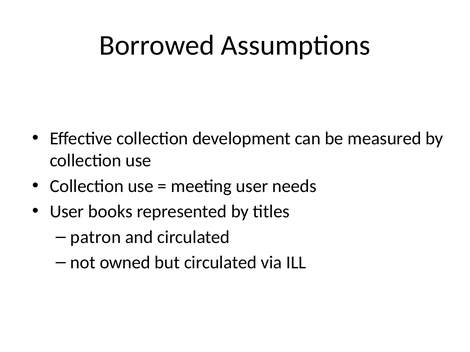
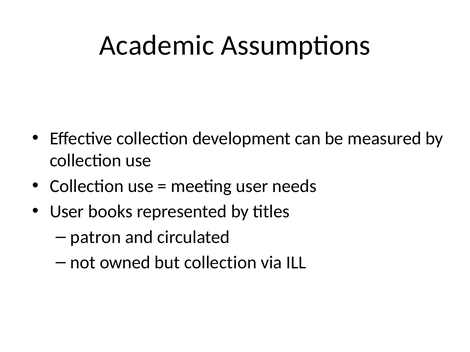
Borrowed: Borrowed -> Academic (157, 45)
but circulated: circulated -> collection (220, 263)
